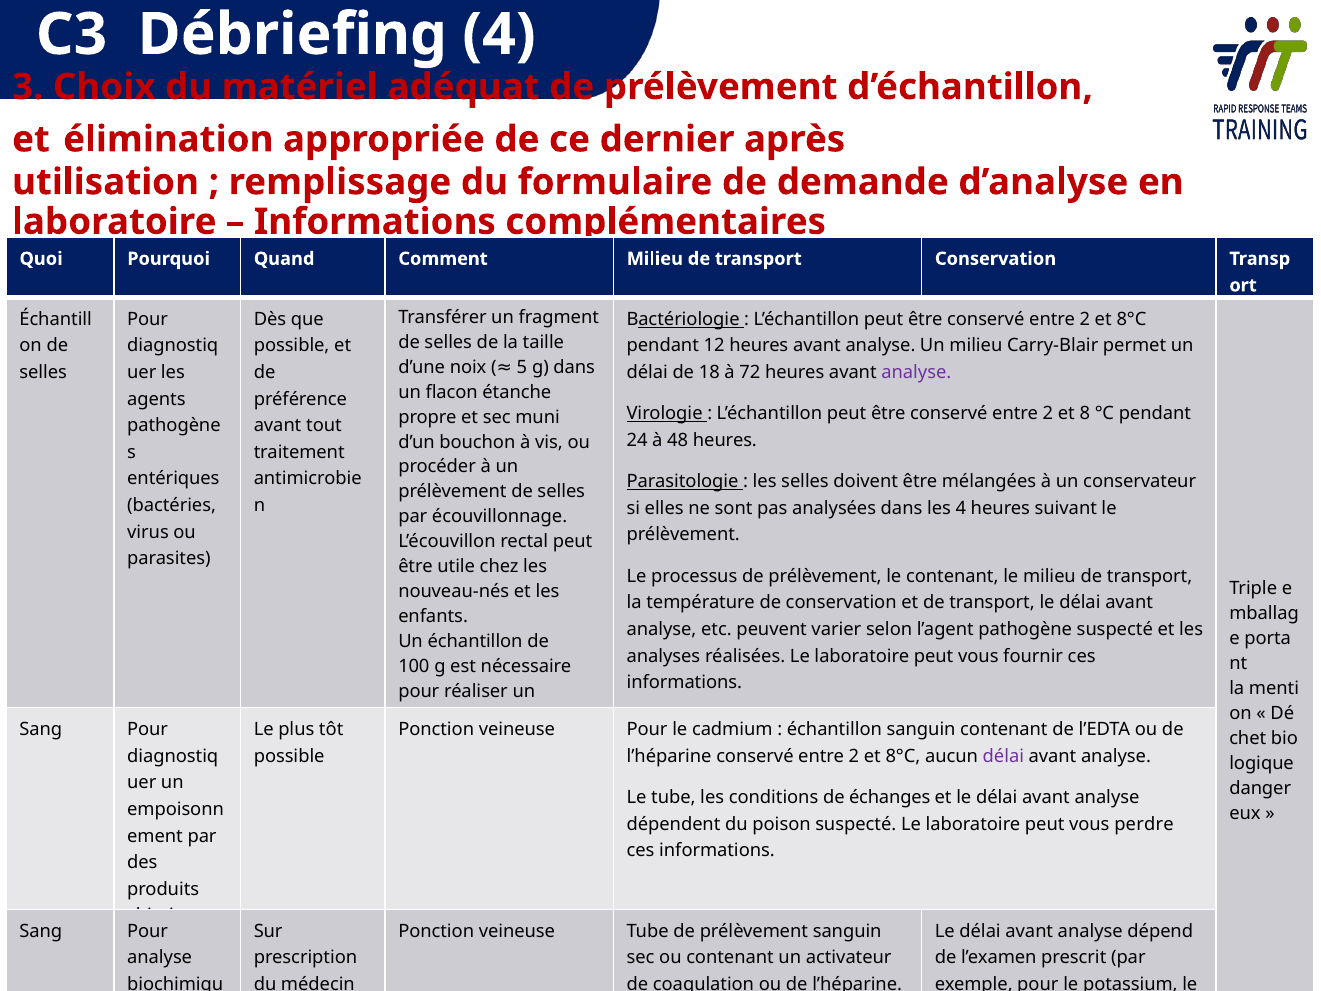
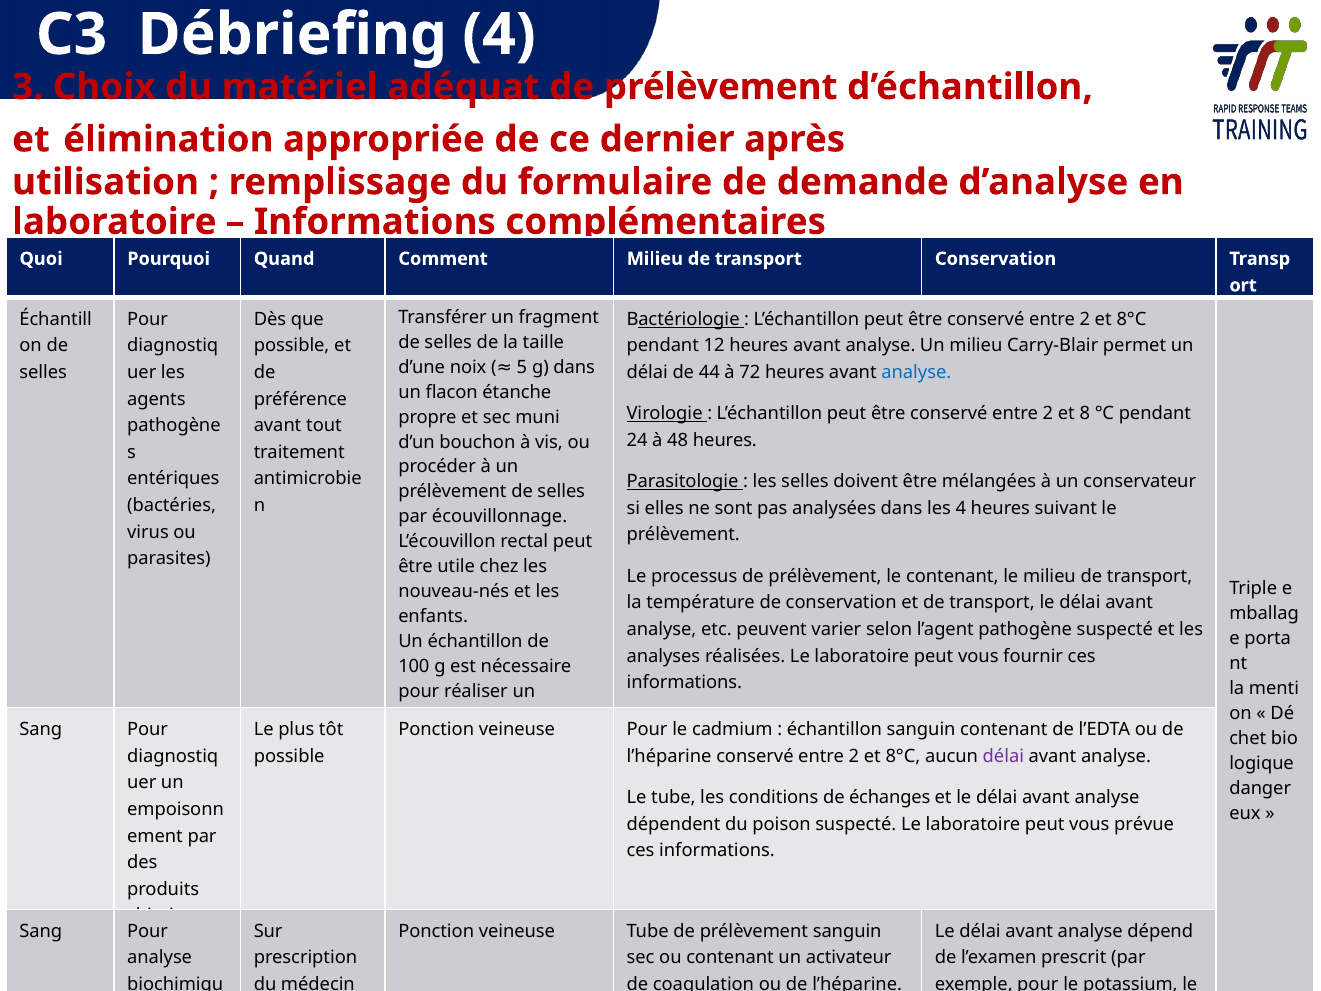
18: 18 -> 44 (709, 372)
analyse colour: purple -> blue (916, 372)
perdre: perdre -> prévue (1144, 824)
